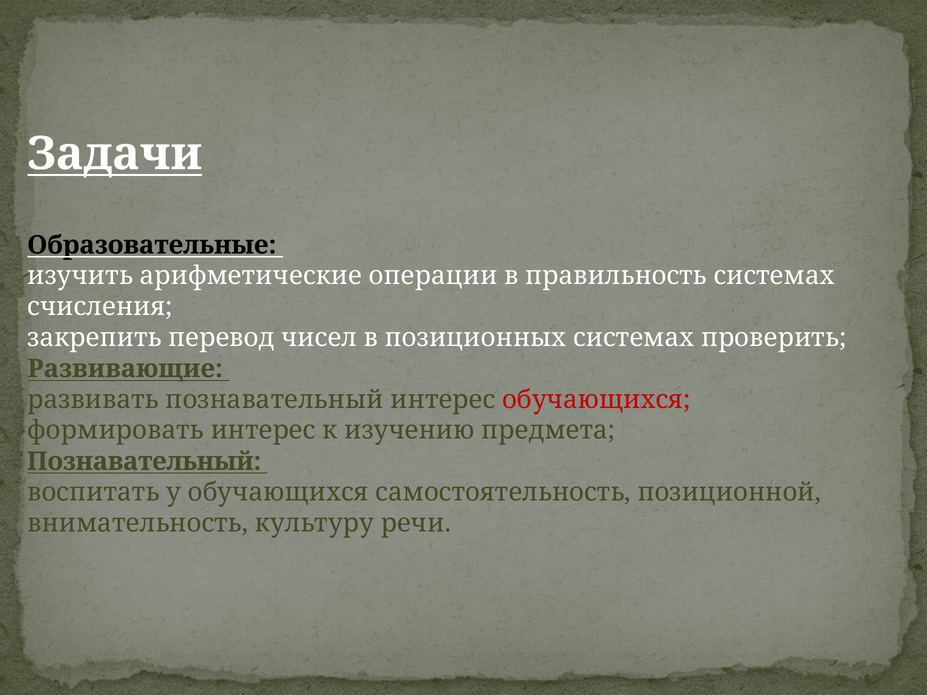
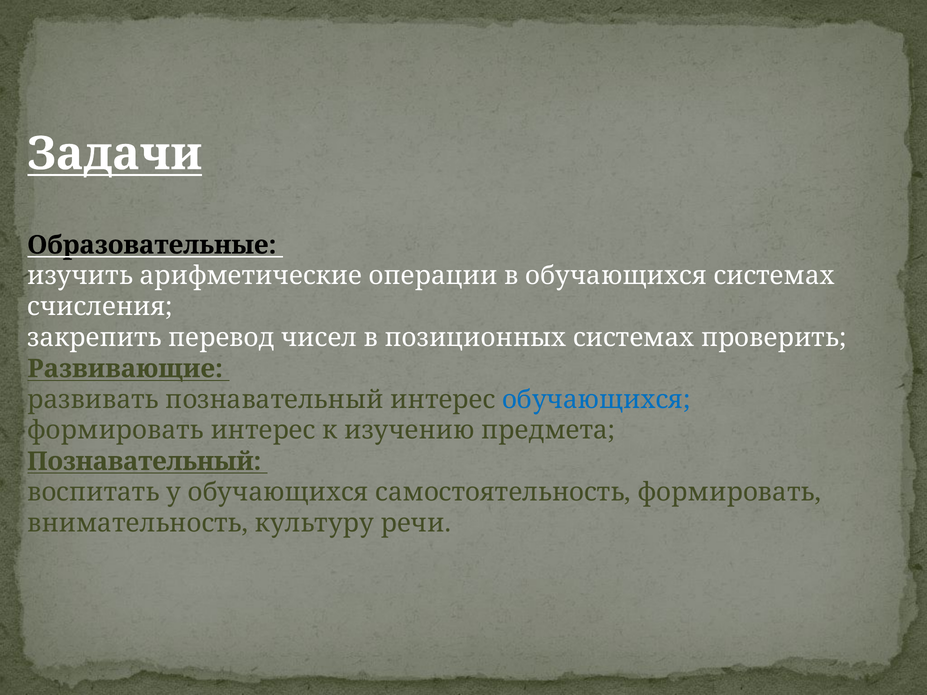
в правильность: правильность -> обучающихся (616, 276)
обучающихся colour: red -> blue (596, 400)
самостоятельность позиционной: позиционной -> формировать (729, 492)
